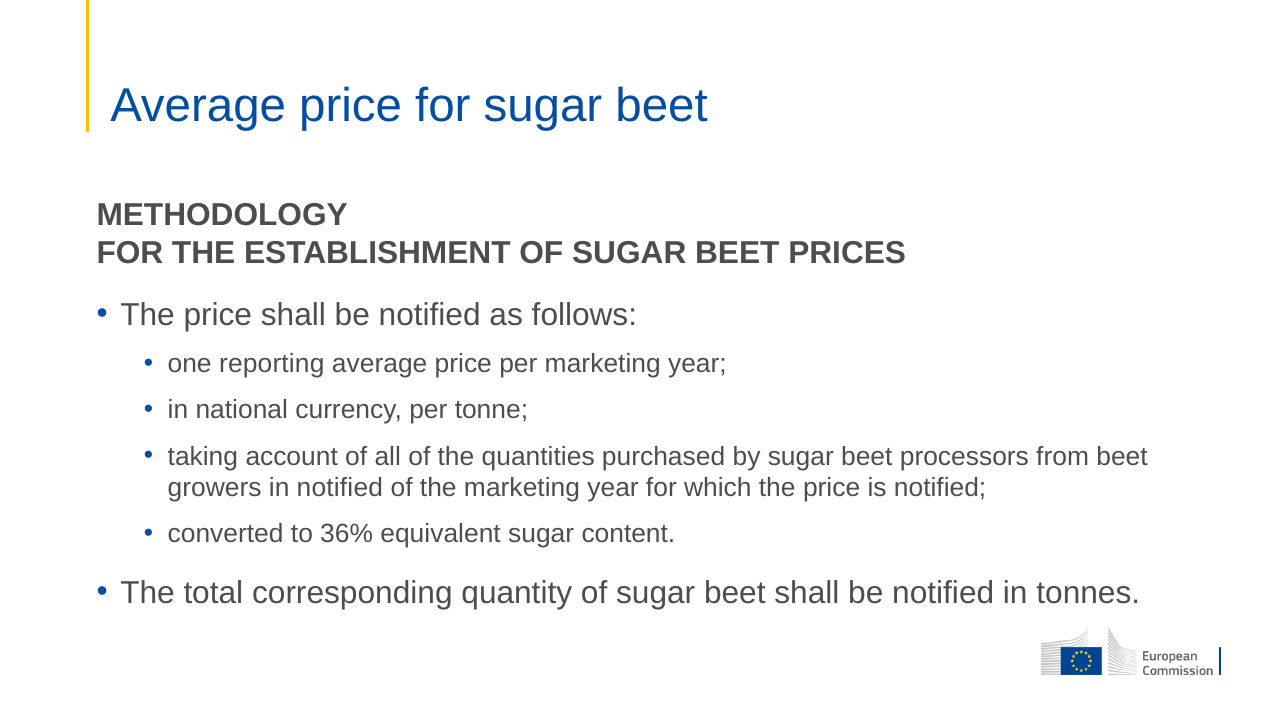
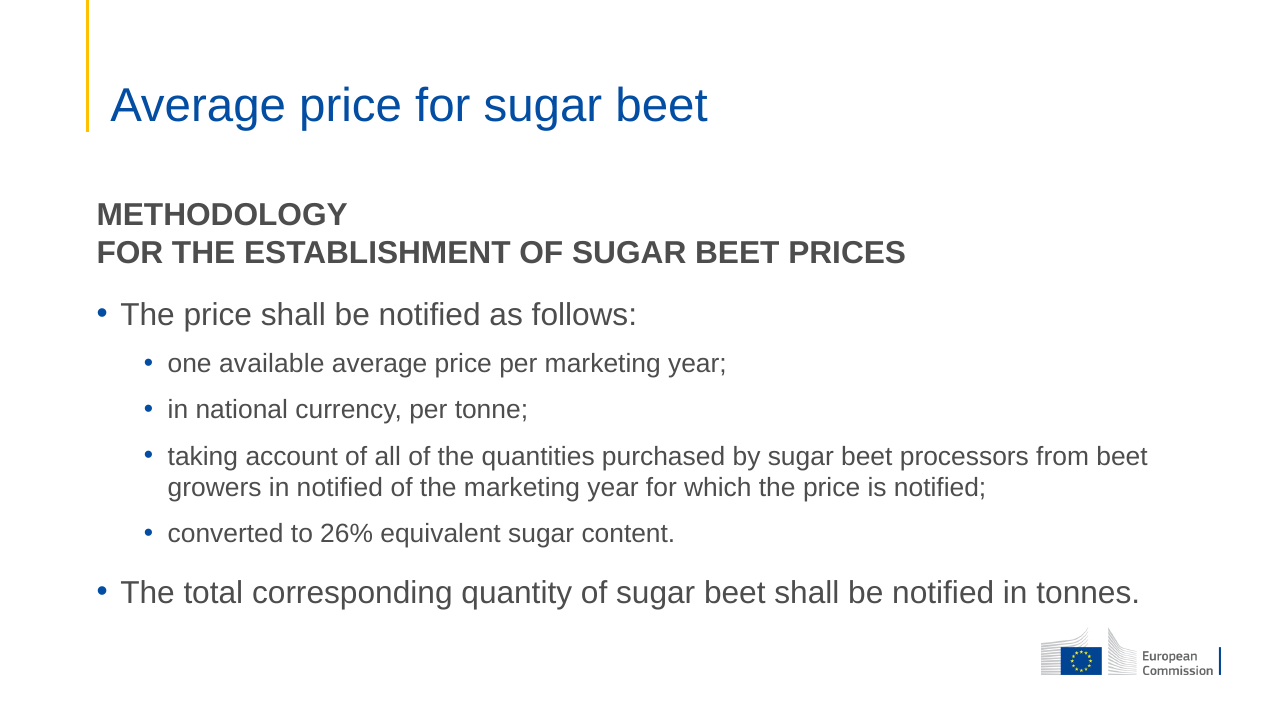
reporting: reporting -> available (272, 364)
36%: 36% -> 26% (347, 534)
